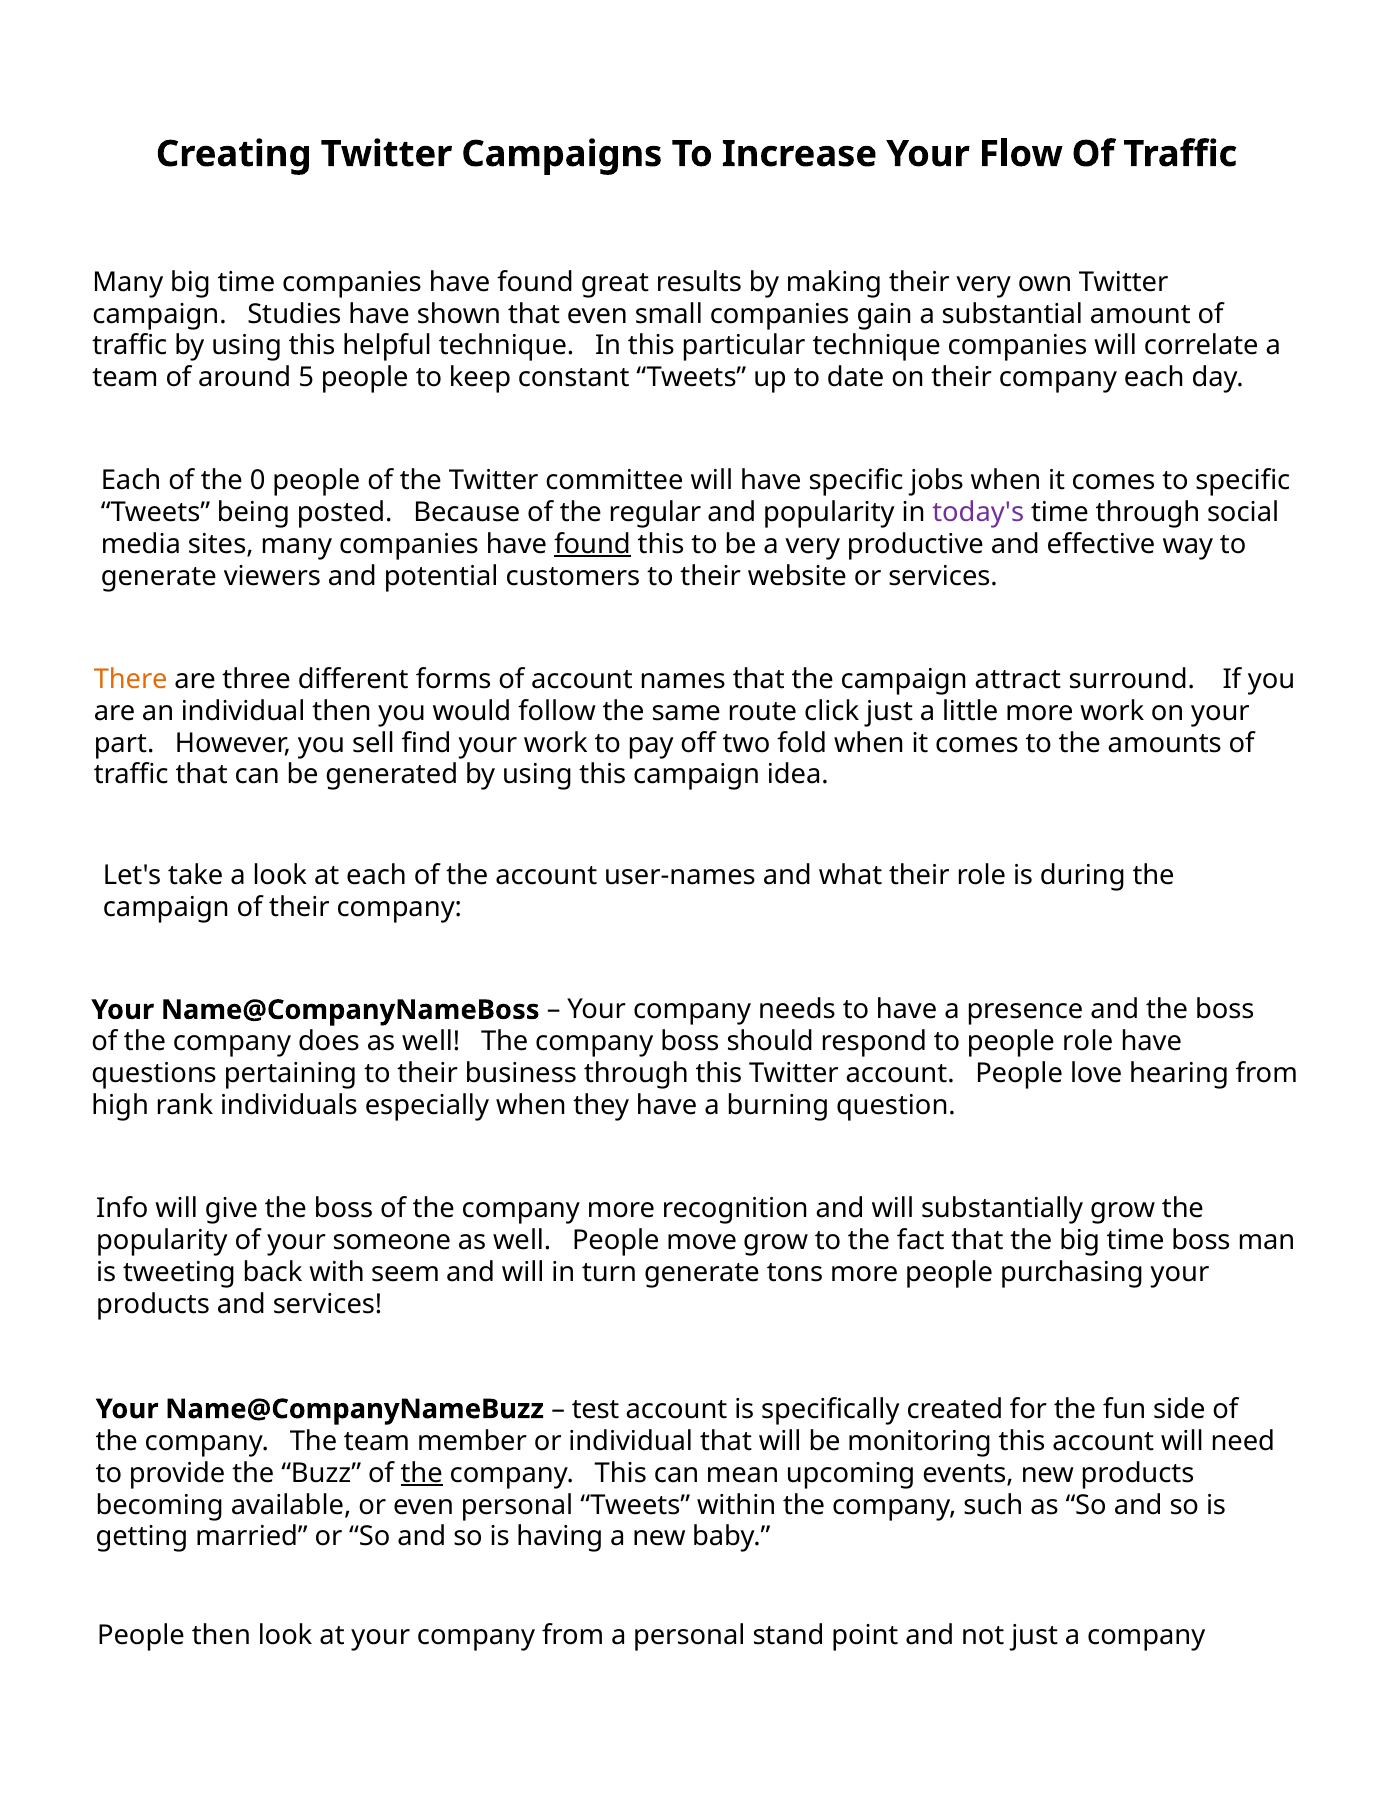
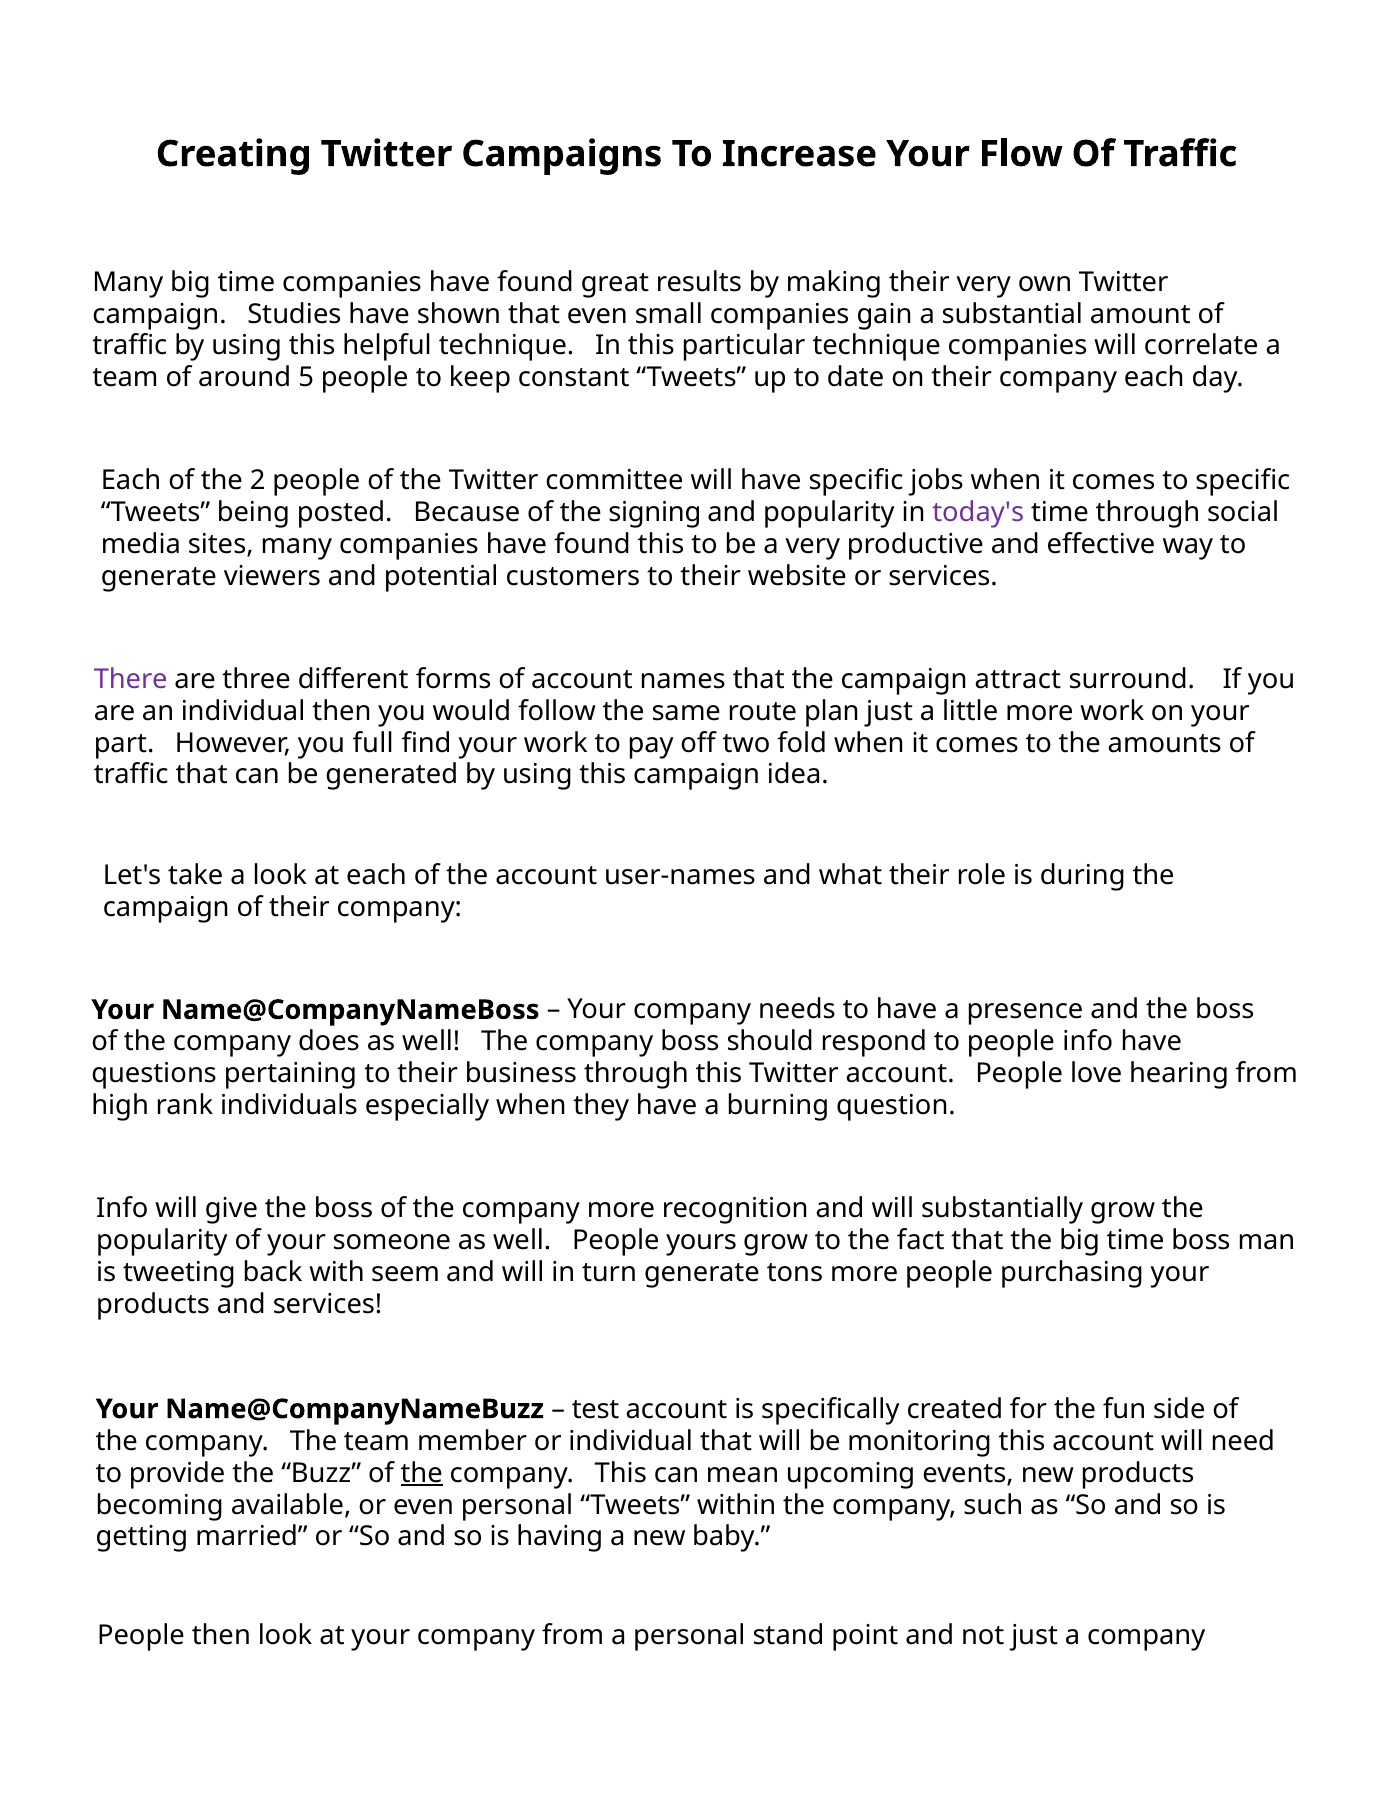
0: 0 -> 2 (258, 480)
regular: regular -> signing (655, 512)
found underline: present -> none (592, 544)
There colour: orange -> purple (131, 679)
click: click -> plan (832, 711)
sell: sell -> full (373, 743)
people role: role -> info (1088, 1042)
move: move -> yours (702, 1240)
